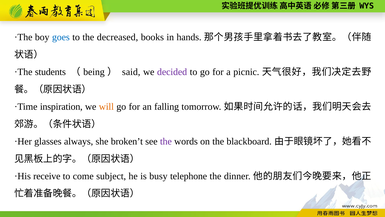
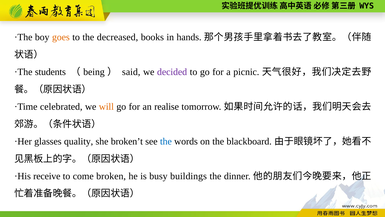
goes colour: blue -> orange (61, 37)
inspiration: inspiration -> celebrated (61, 107)
falling: falling -> realise (167, 107)
always: always -> quality (79, 141)
the colour: purple -> blue (166, 141)
subject: subject -> broken (111, 176)
telephone: telephone -> buildings (189, 176)
